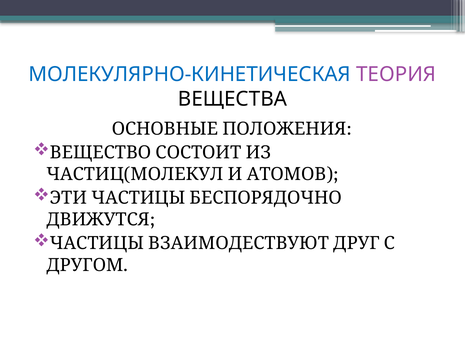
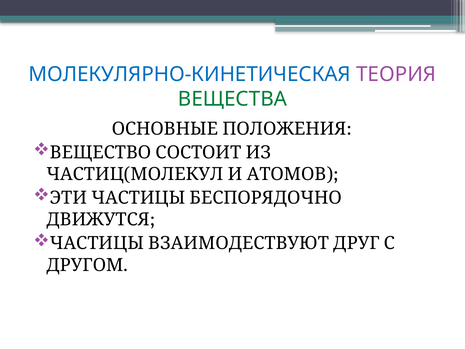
ВЕЩЕСТВА colour: black -> green (232, 99)
